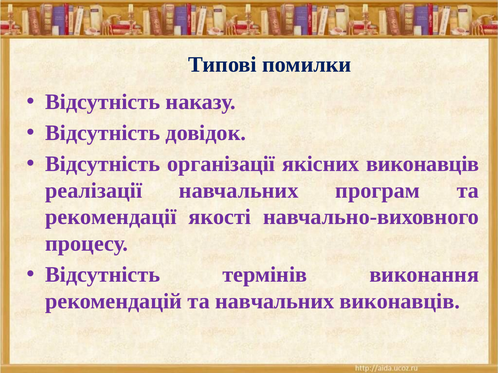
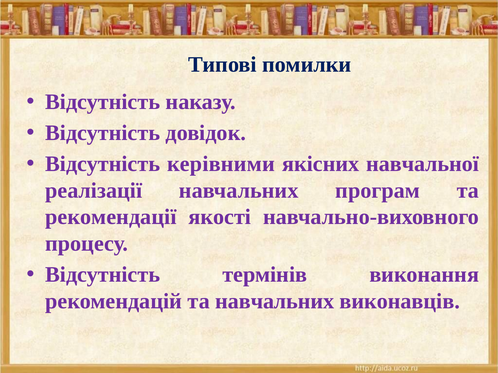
організації: організації -> керівними (221, 164)
якісних виконавців: виконавців -> навчальної (423, 164)
